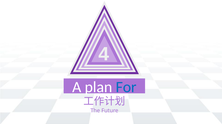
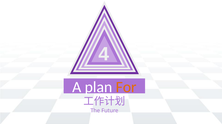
For colour: blue -> orange (126, 87)
